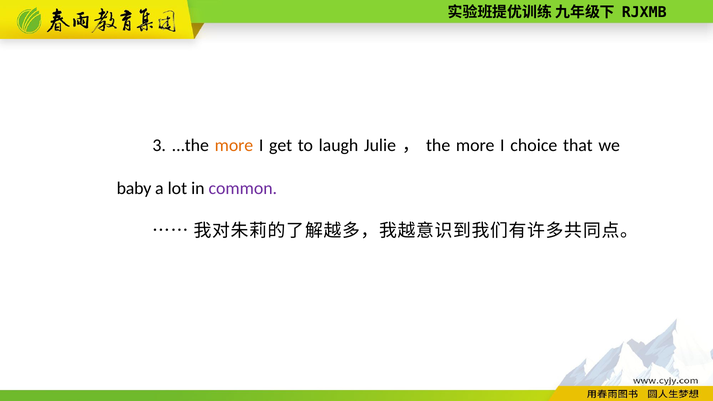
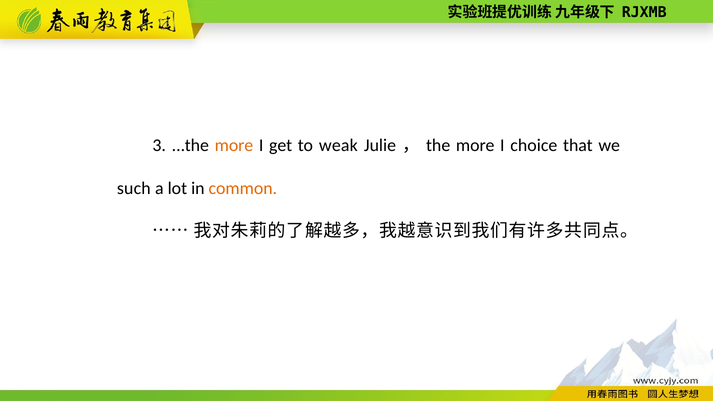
laugh: laugh -> weak (338, 145)
baby: baby -> such (134, 188)
common colour: purple -> orange (243, 188)
